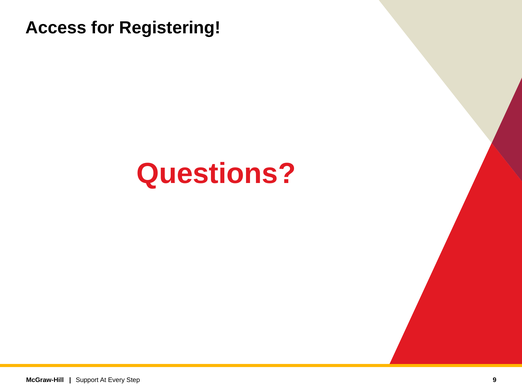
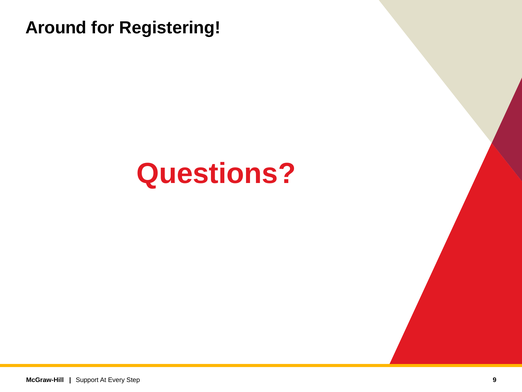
Access: Access -> Around (56, 28)
